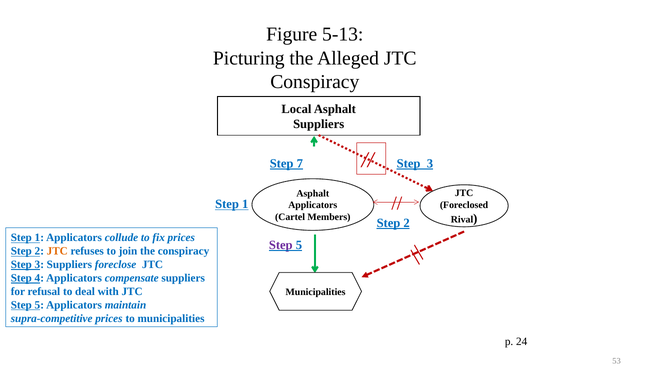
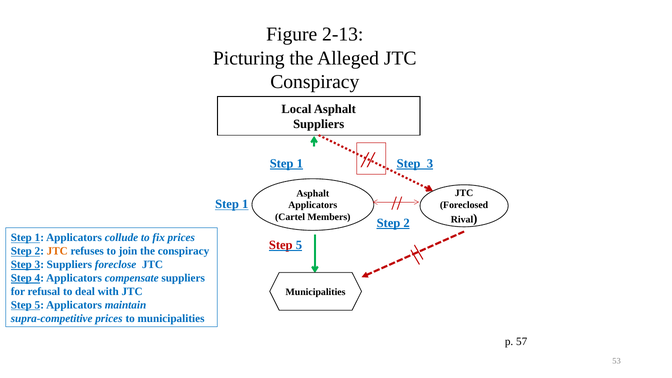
5-13: 5-13 -> 2-13 (343, 35)
7: 7 -> 1 (300, 163)
Step colour: purple -> red (281, 245)
24: 24 -> 57 (522, 342)
